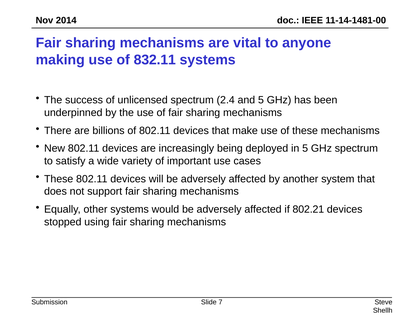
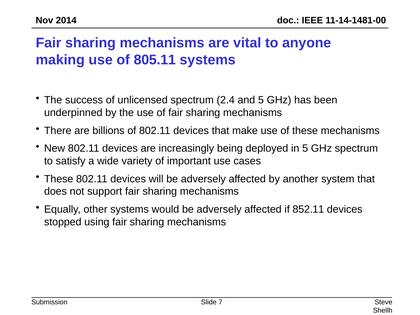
832.11: 832.11 -> 805.11 (155, 60)
802.21: 802.21 -> 852.11 (308, 209)
